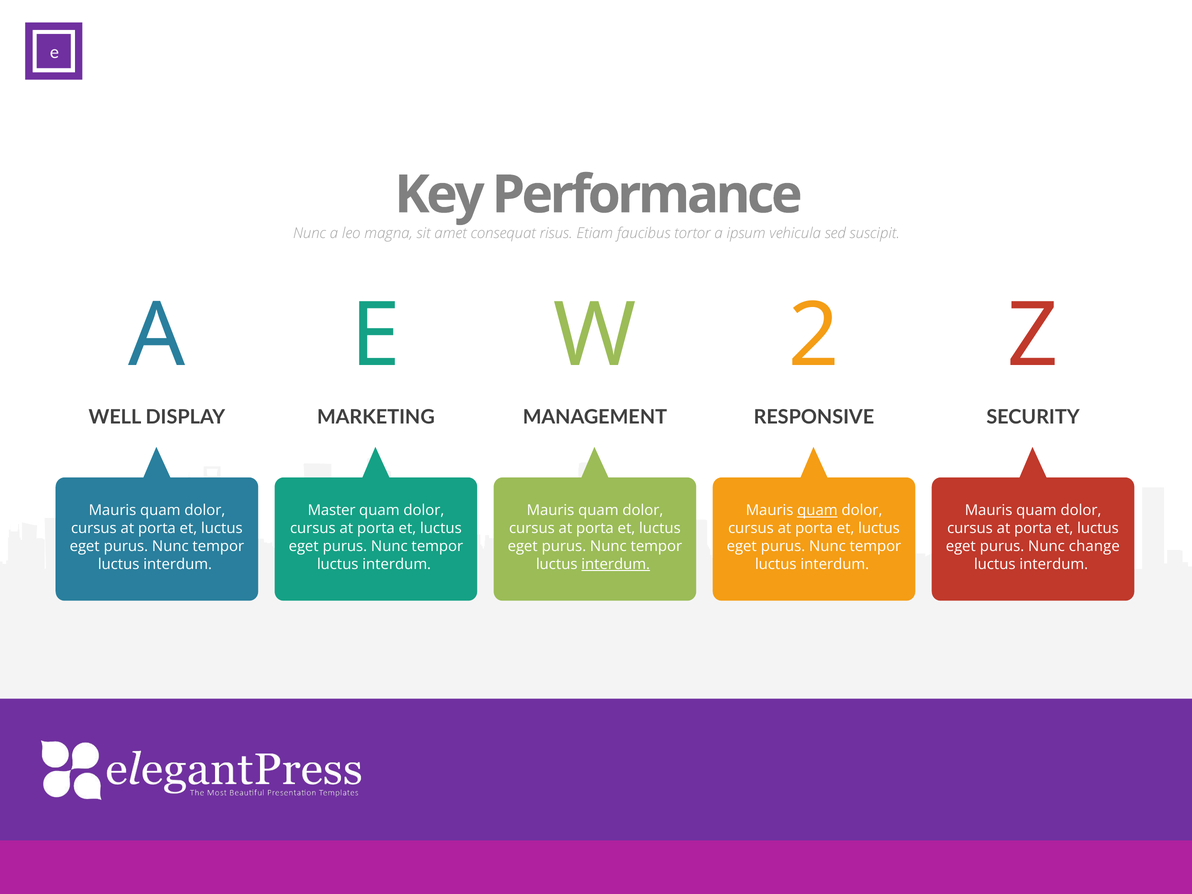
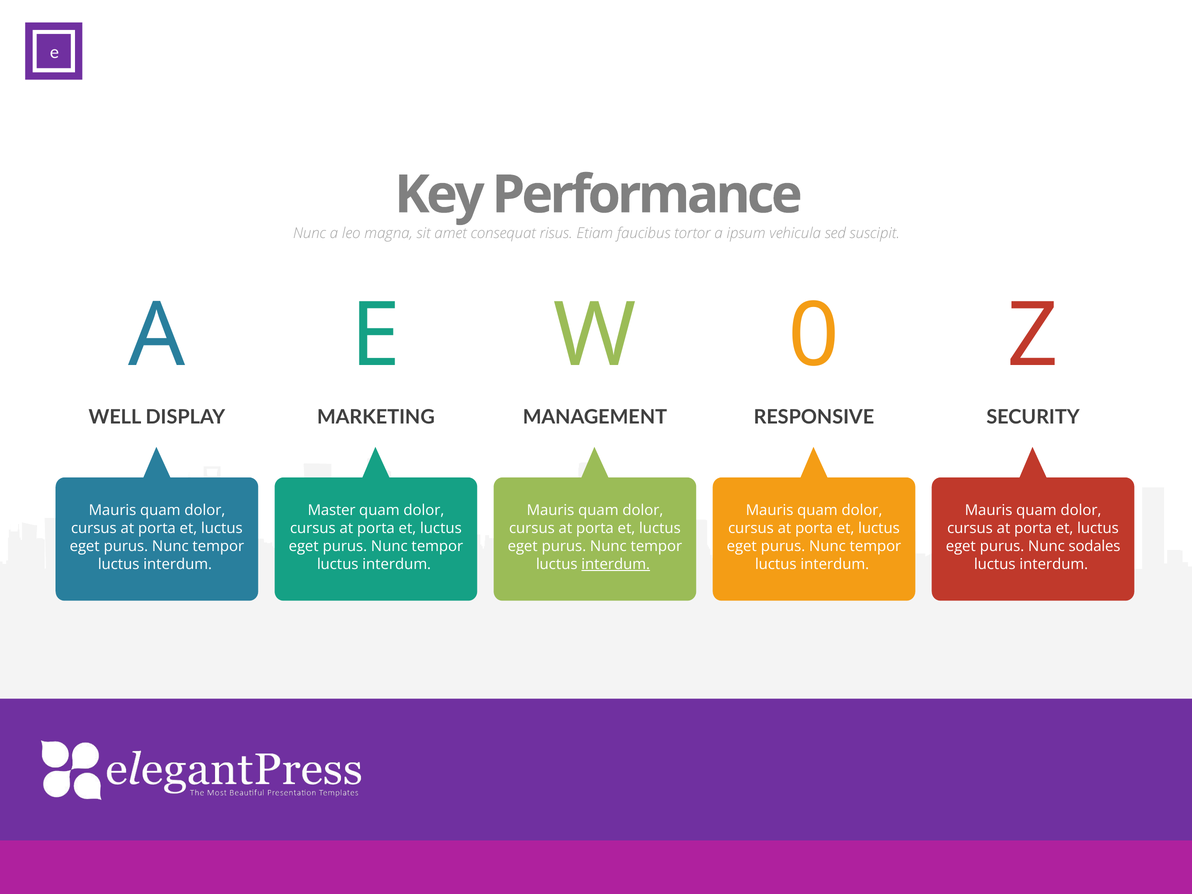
2: 2 -> 0 (814, 336)
quam underline: present -> none (817, 510)
change: change -> sodales (1094, 546)
